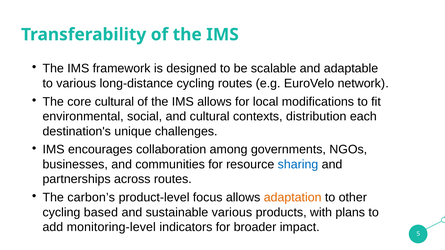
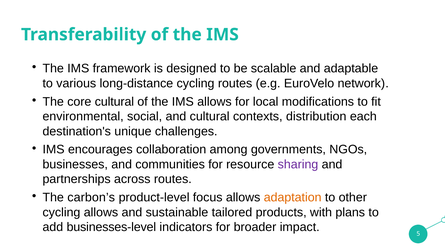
sharing colour: blue -> purple (298, 165)
cycling based: based -> allows (101, 213)
sustainable various: various -> tailored (232, 213)
monitoring-level: monitoring-level -> businesses-level (111, 227)
